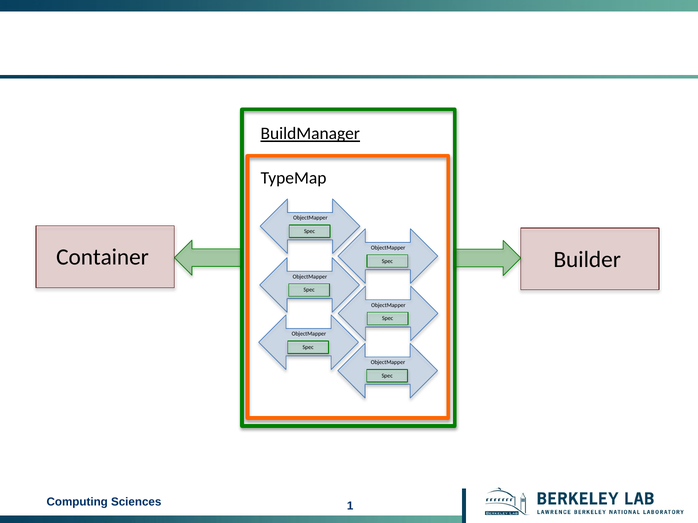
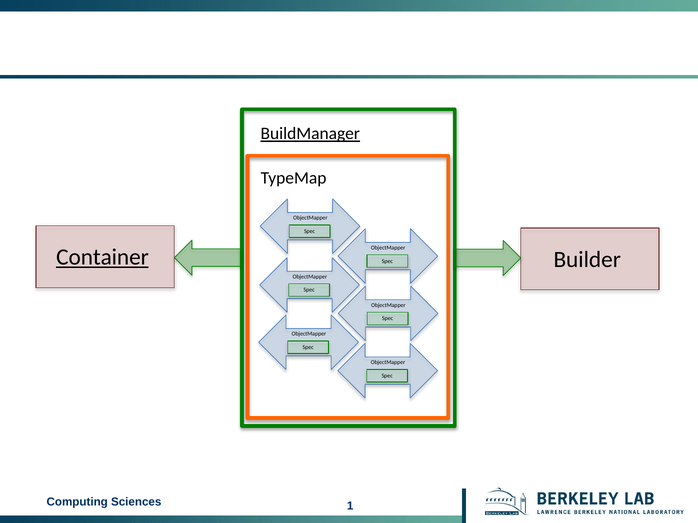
Container underline: none -> present (102, 258)
